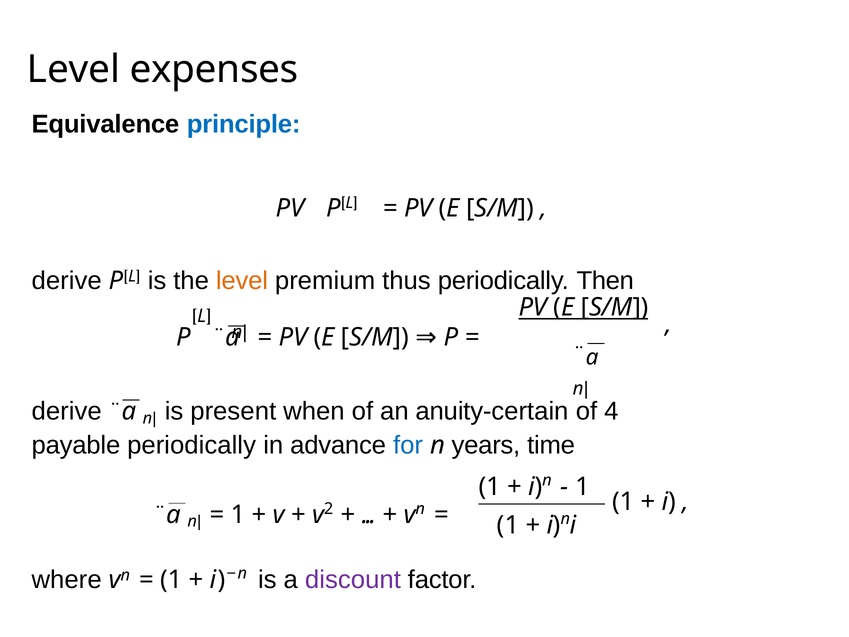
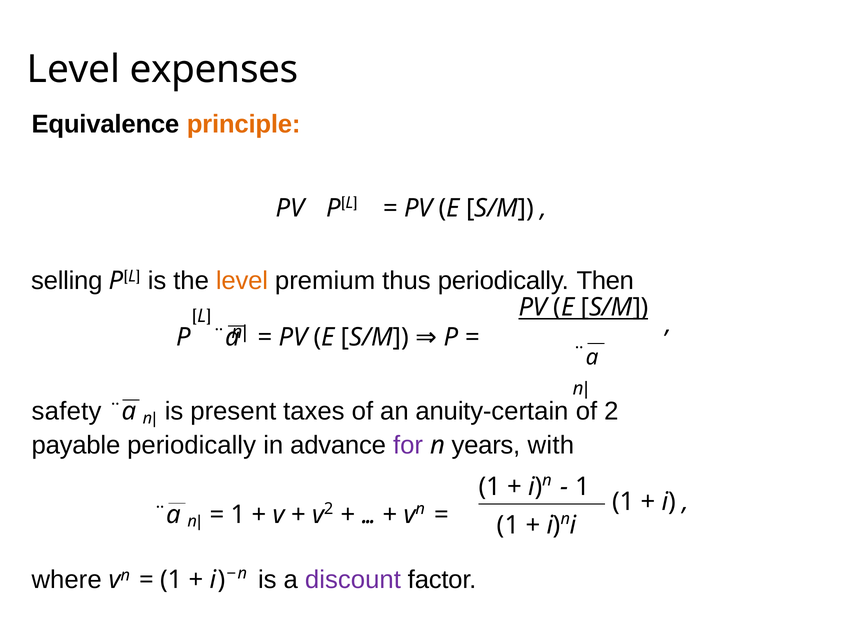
principle colour: blue -> orange (244, 125)
derive: derive -> selling (67, 281)
derive: derive -> safety (67, 412)
when: when -> taxes (314, 412)
4: 4 -> 2 (611, 412)
for colour: blue -> purple (408, 446)
time: time -> with (551, 446)
